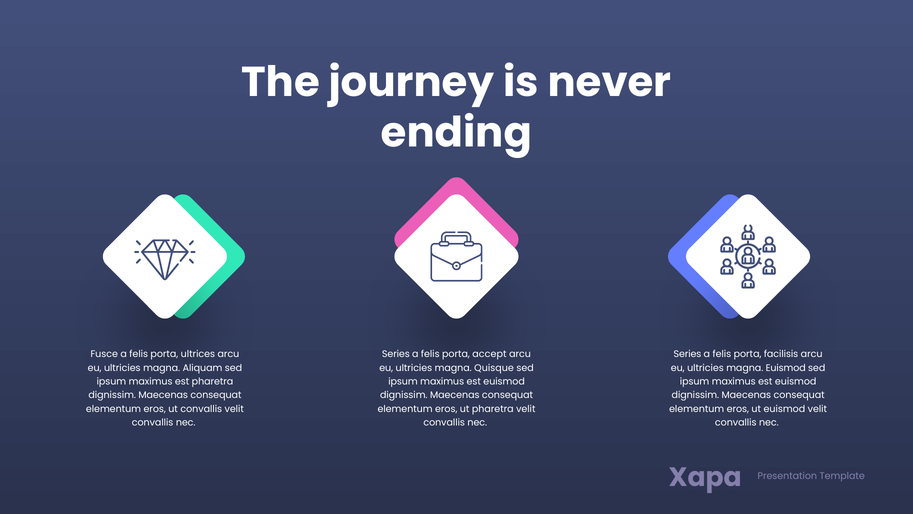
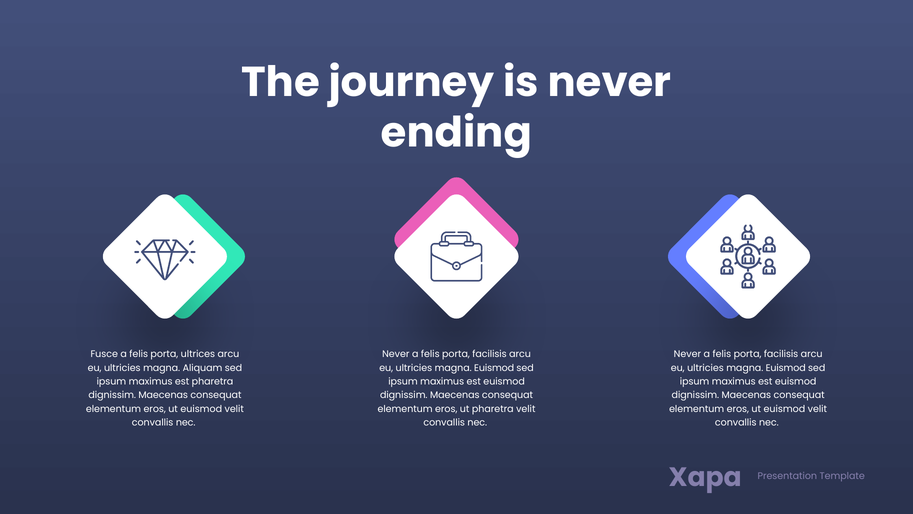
Series: Series -> Never (396, 354)
accept: accept -> facilisis (489, 354)
Series: Series -> Never (687, 354)
Quisque: Quisque -> Euismod (494, 368)
convallis: convallis -> euismod (201, 409)
